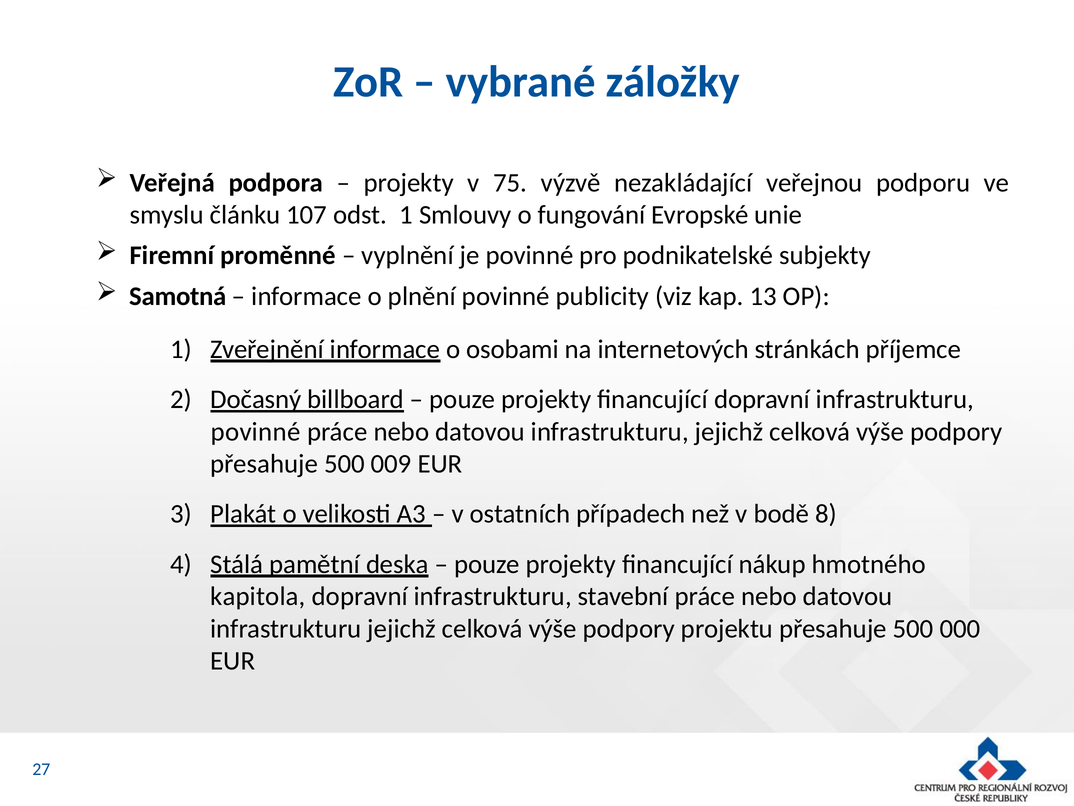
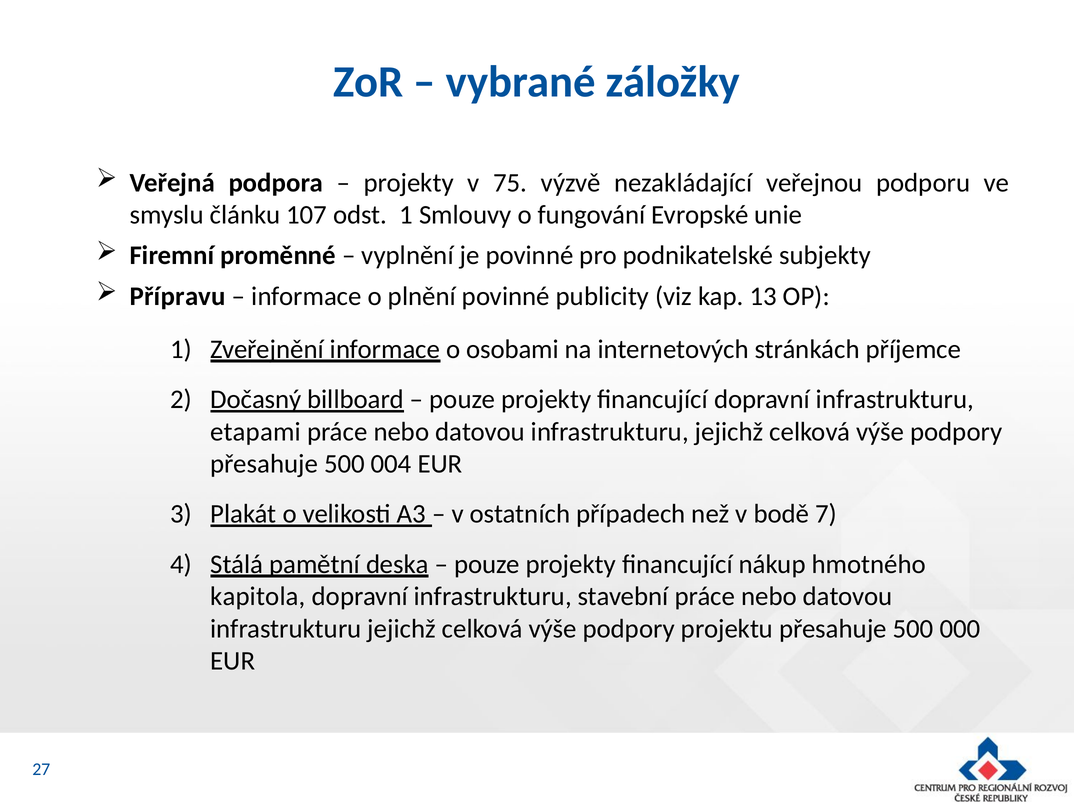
Samotná: Samotná -> Přípravu (178, 296)
povinné: povinné -> etapami (256, 431)
009: 009 -> 004 (391, 464)
8: 8 -> 7 (826, 514)
